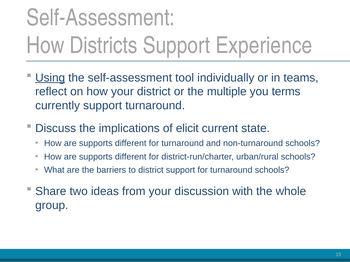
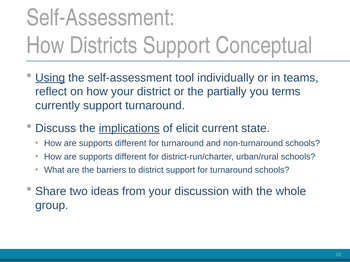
Experience: Experience -> Conceptual (264, 46)
multiple: multiple -> partially (227, 92)
implications underline: none -> present (129, 129)
